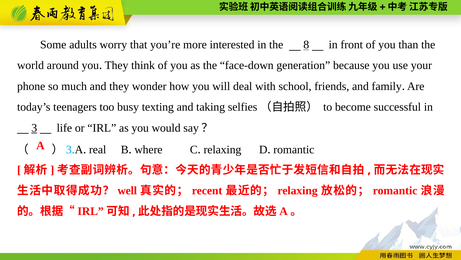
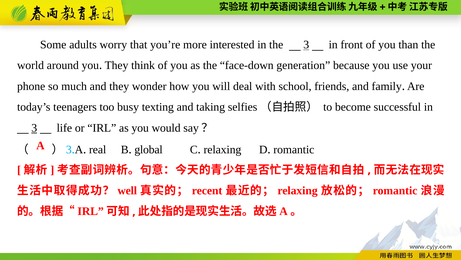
the 8: 8 -> 3 (306, 45)
where: where -> global (149, 149)
